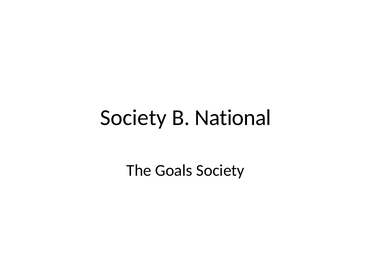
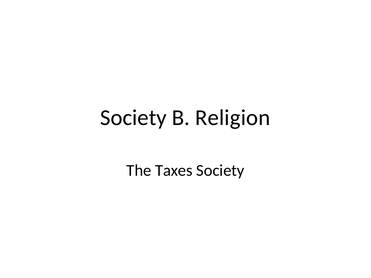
National: National -> Religion (233, 118)
Goals: Goals -> Taxes (174, 171)
